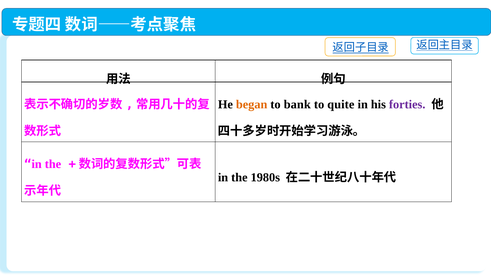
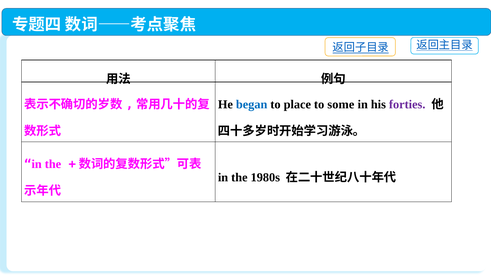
began colour: orange -> blue (252, 104)
bank: bank -> place (297, 104)
quite: quite -> some (341, 104)
